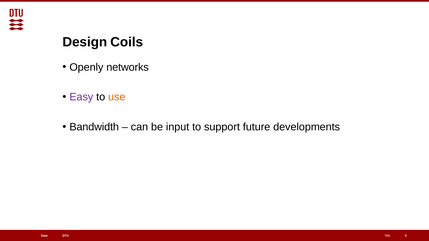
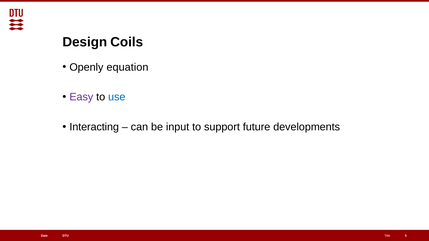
networks: networks -> equation (127, 67)
use colour: orange -> blue (117, 97)
Bandwidth: Bandwidth -> Interacting (94, 127)
